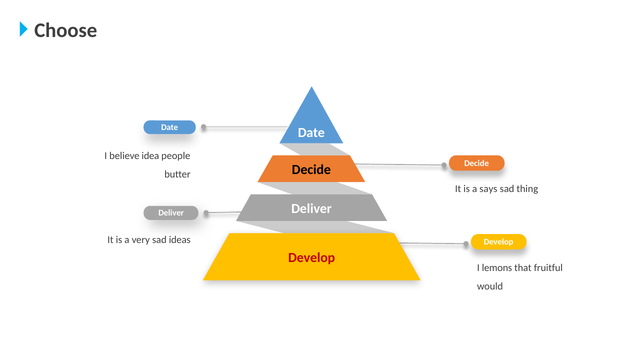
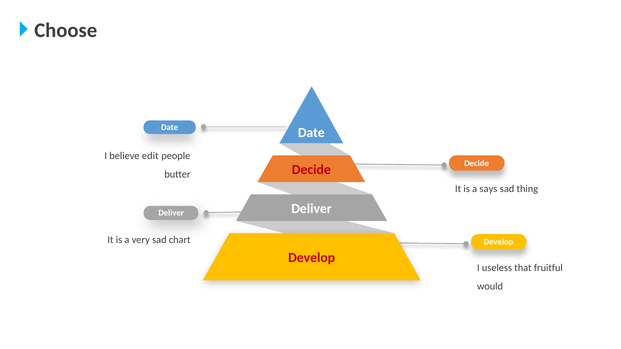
idea: idea -> edit (150, 156)
Decide colour: black -> red (311, 170)
ideas: ideas -> chart (180, 240)
lemons: lemons -> useless (497, 268)
